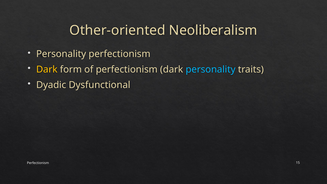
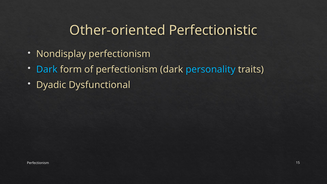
Neoliberalism: Neoliberalism -> Perfectionistic (213, 30)
Personality: Personality -> Nondisplay (61, 54)
Dark colour: yellow -> light blue (47, 69)
